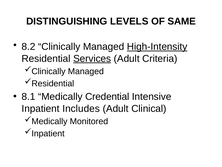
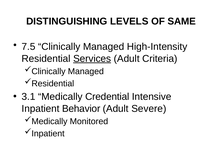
8.2: 8.2 -> 7.5 (28, 47)
High-Intensity underline: present -> none (157, 47)
8.1: 8.1 -> 3.1 (28, 96)
Includes: Includes -> Behavior (81, 108)
Clinical: Clinical -> Severe (149, 108)
